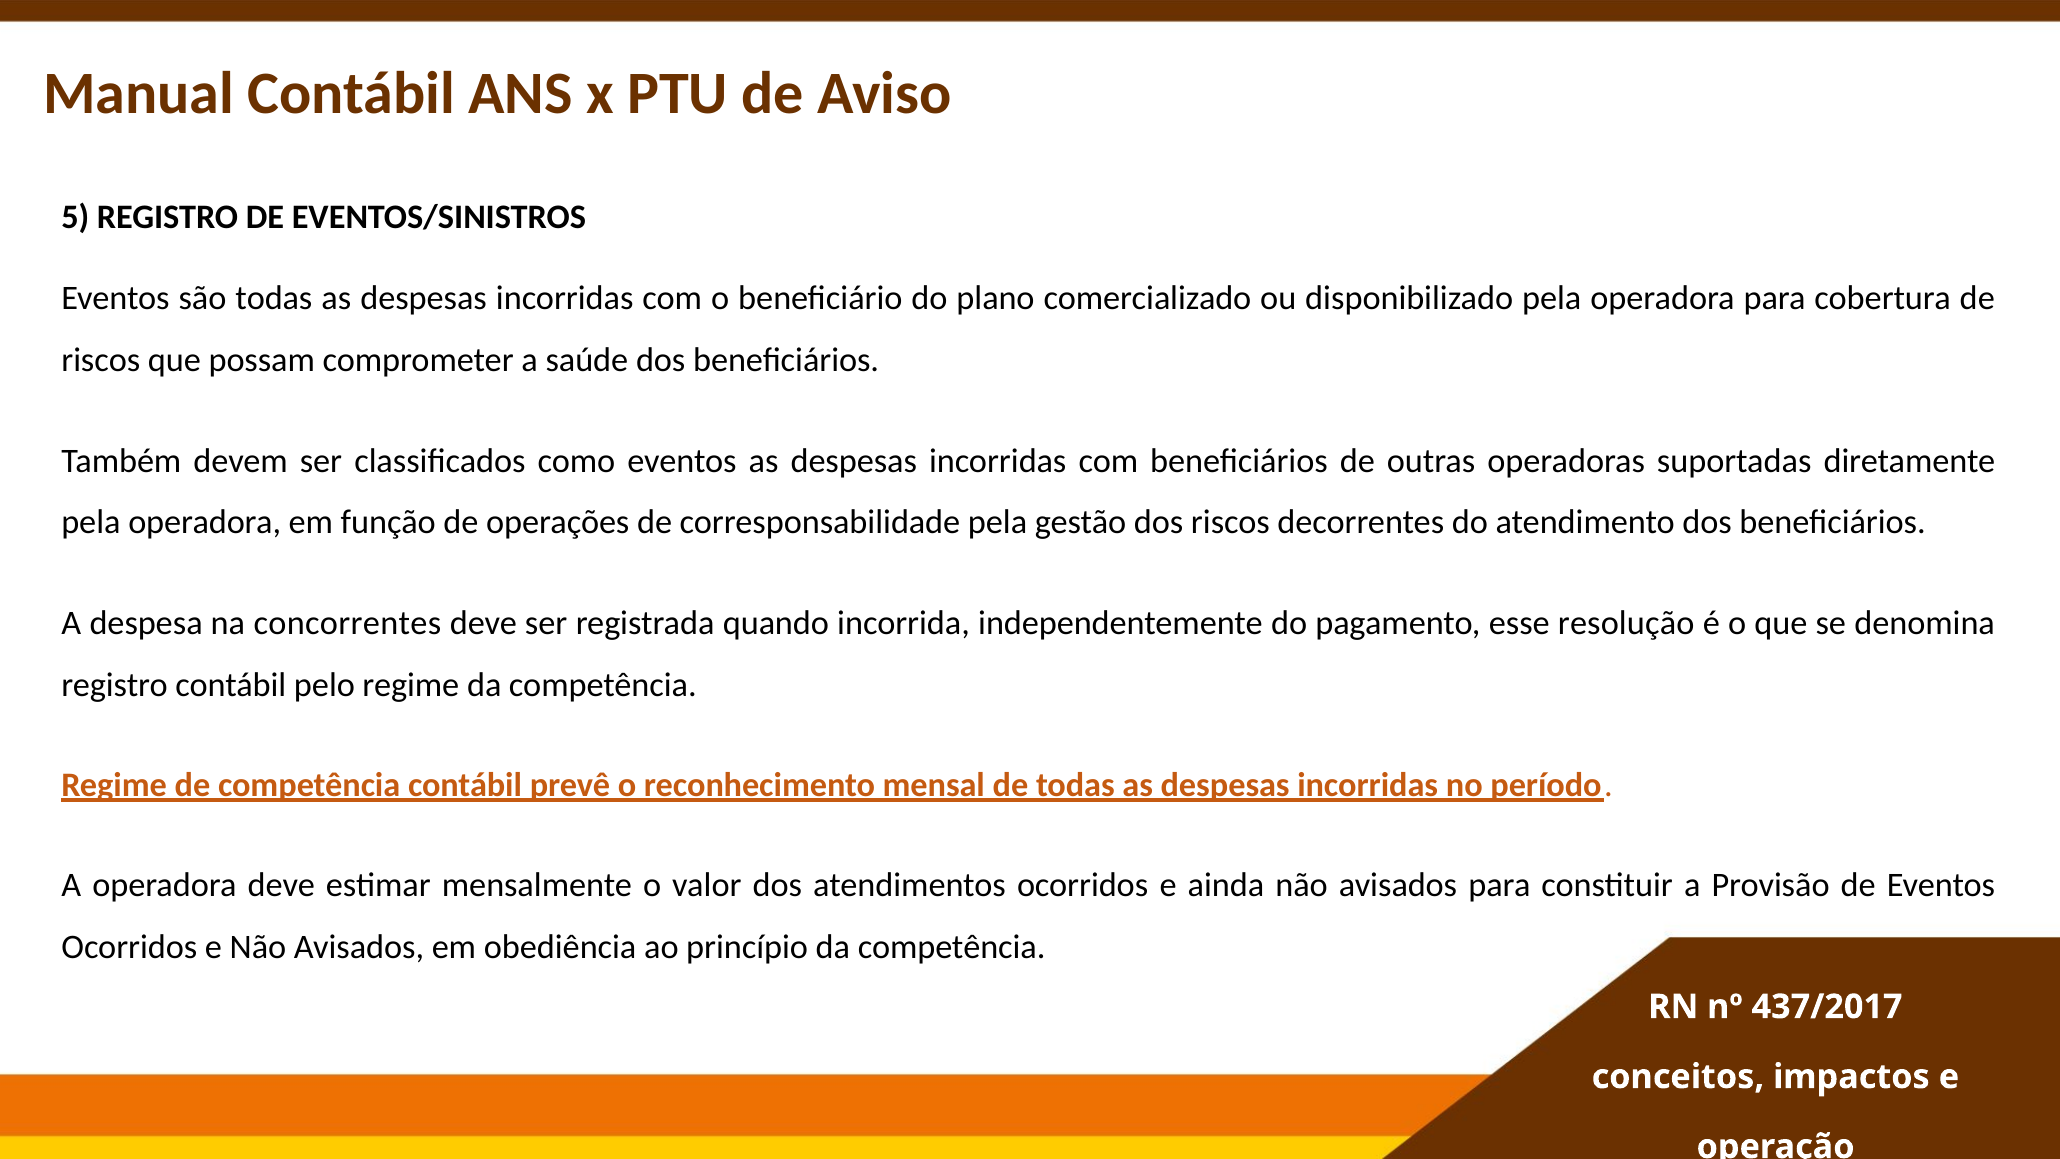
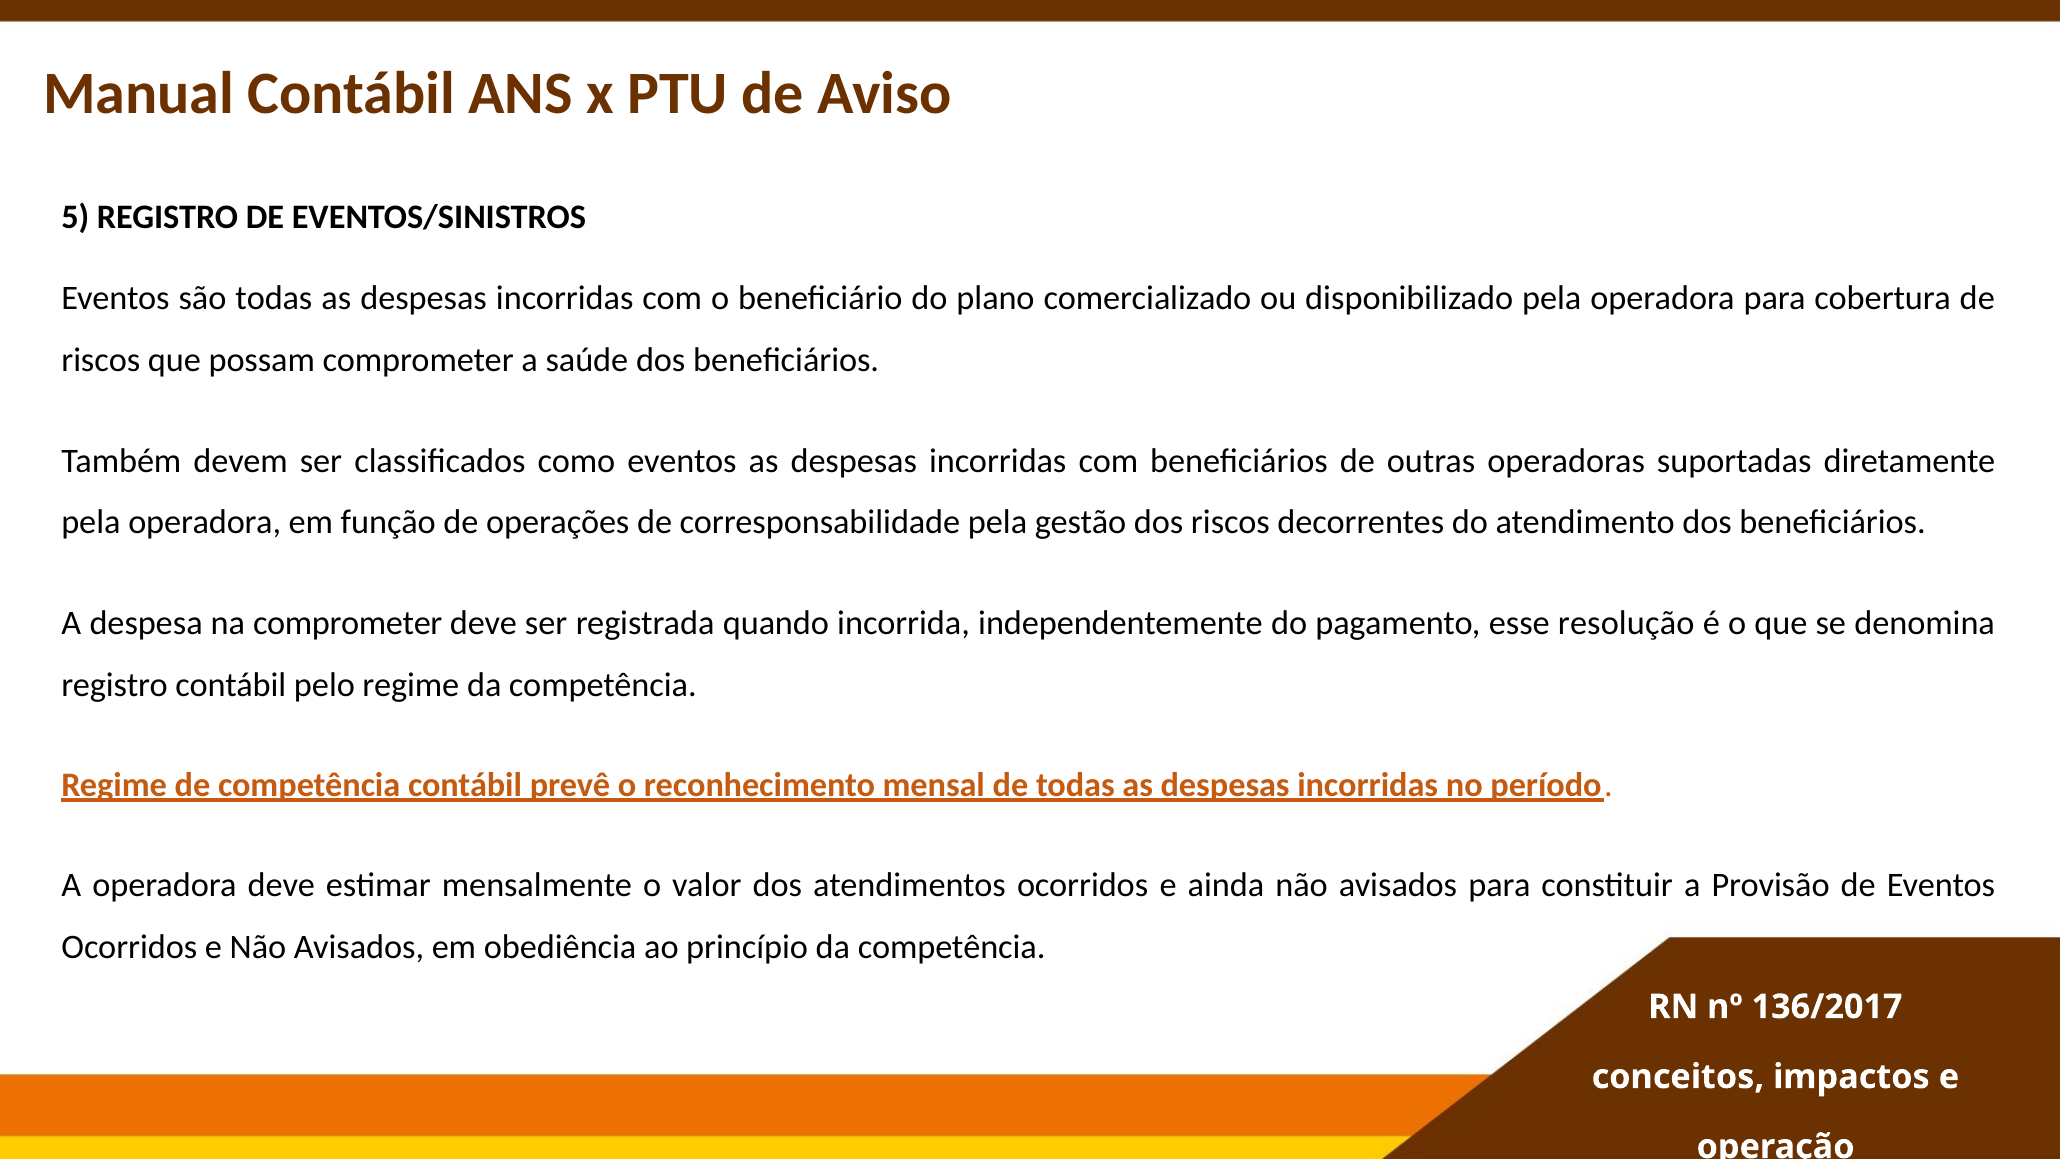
na concorrentes: concorrentes -> comprometer (348, 623)
437/2017: 437/2017 -> 136/2017 (1827, 1007)
